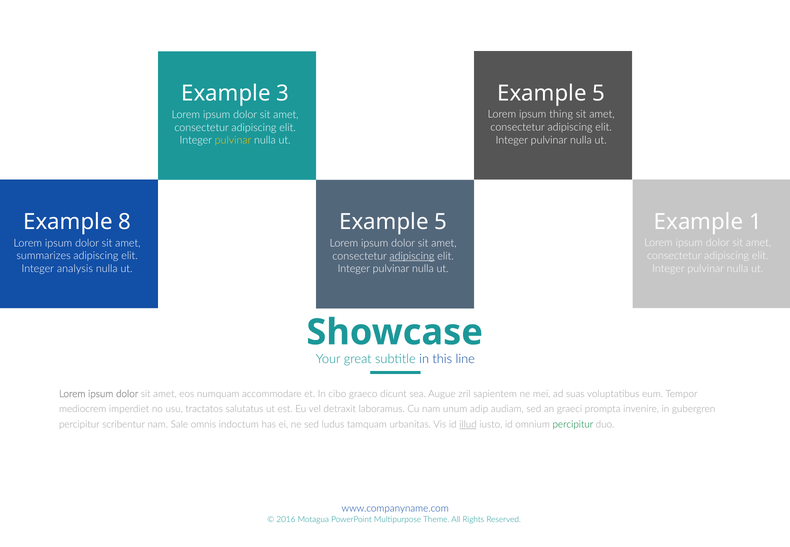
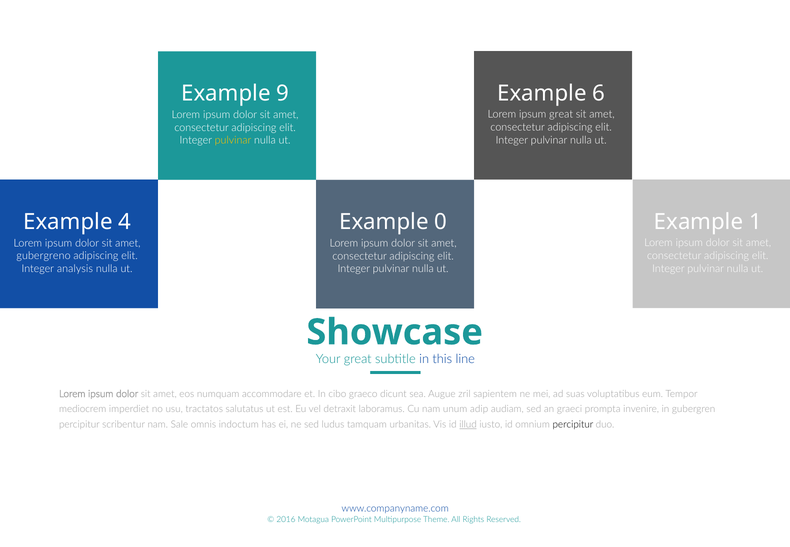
5: 5 -> 6 (599, 93)
3: 3 -> 9 (283, 94)
ipsum thing: thing -> great (561, 114)
8: 8 -> 4 (125, 222)
5: 5 -> 0 (441, 222)
summarizes: summarizes -> gubergreno (44, 256)
adipiscing underline: present -> none (412, 256)
percipitur colour: green -> black (573, 425)
